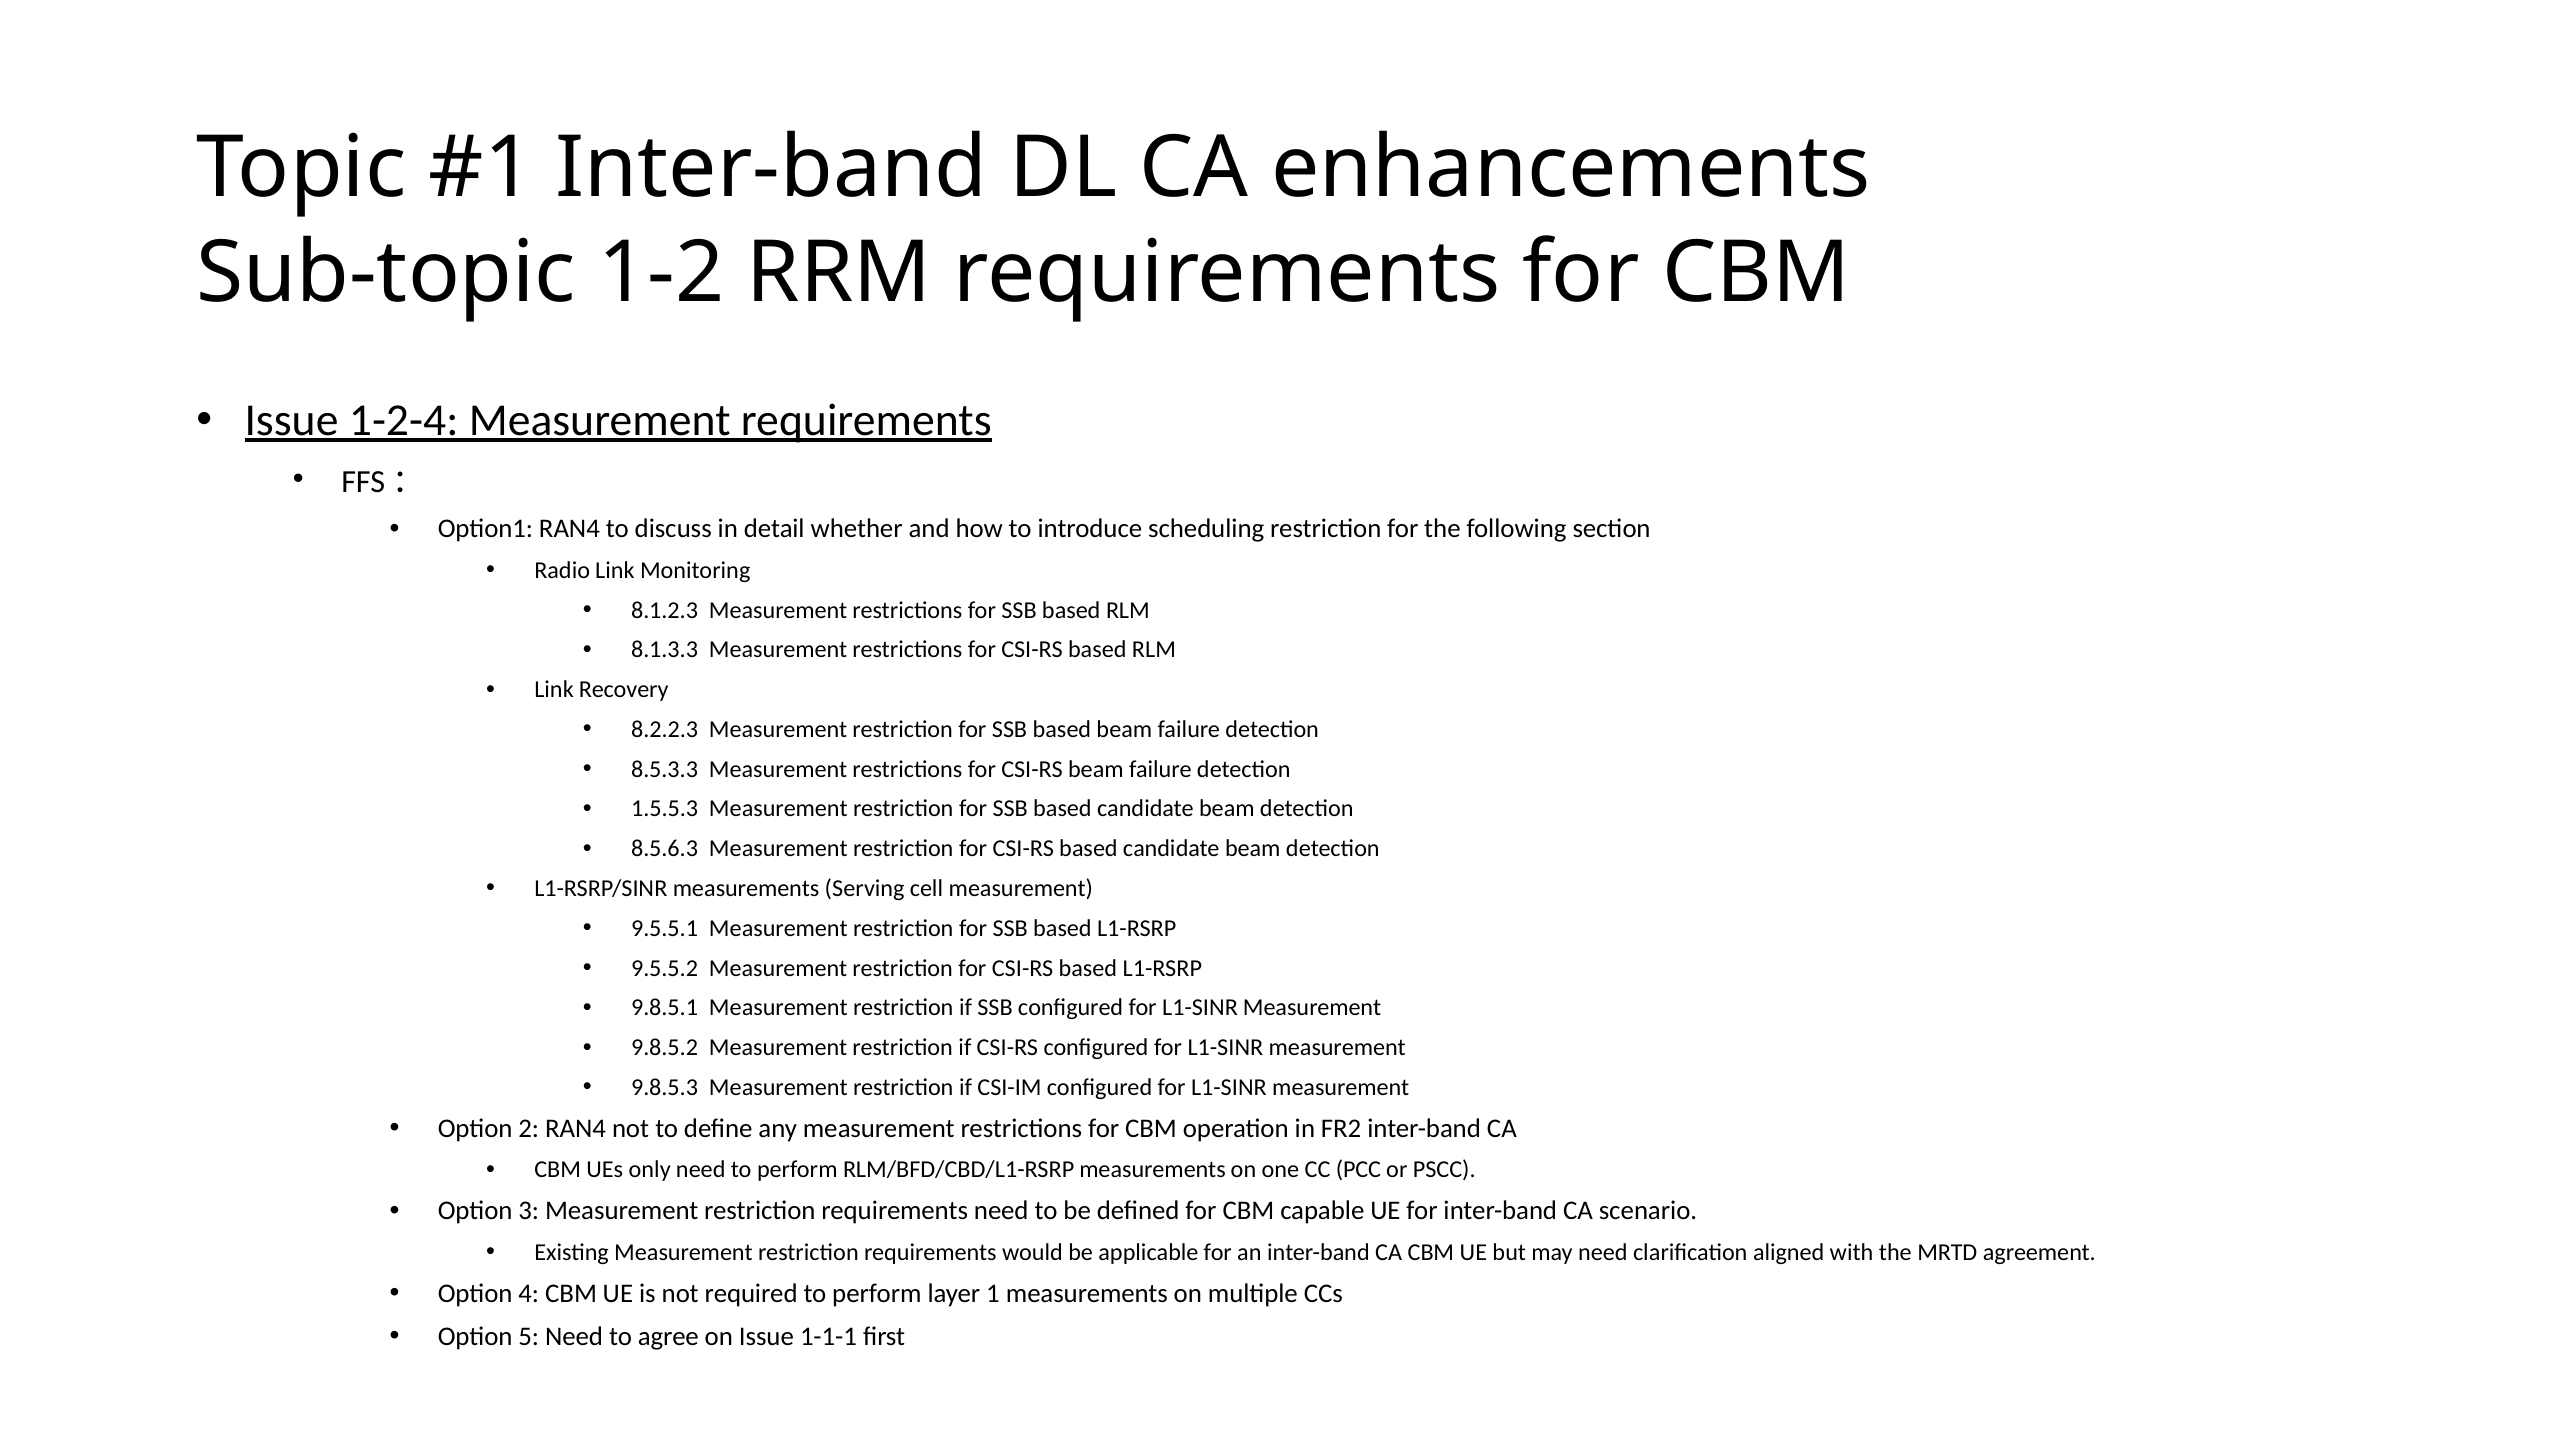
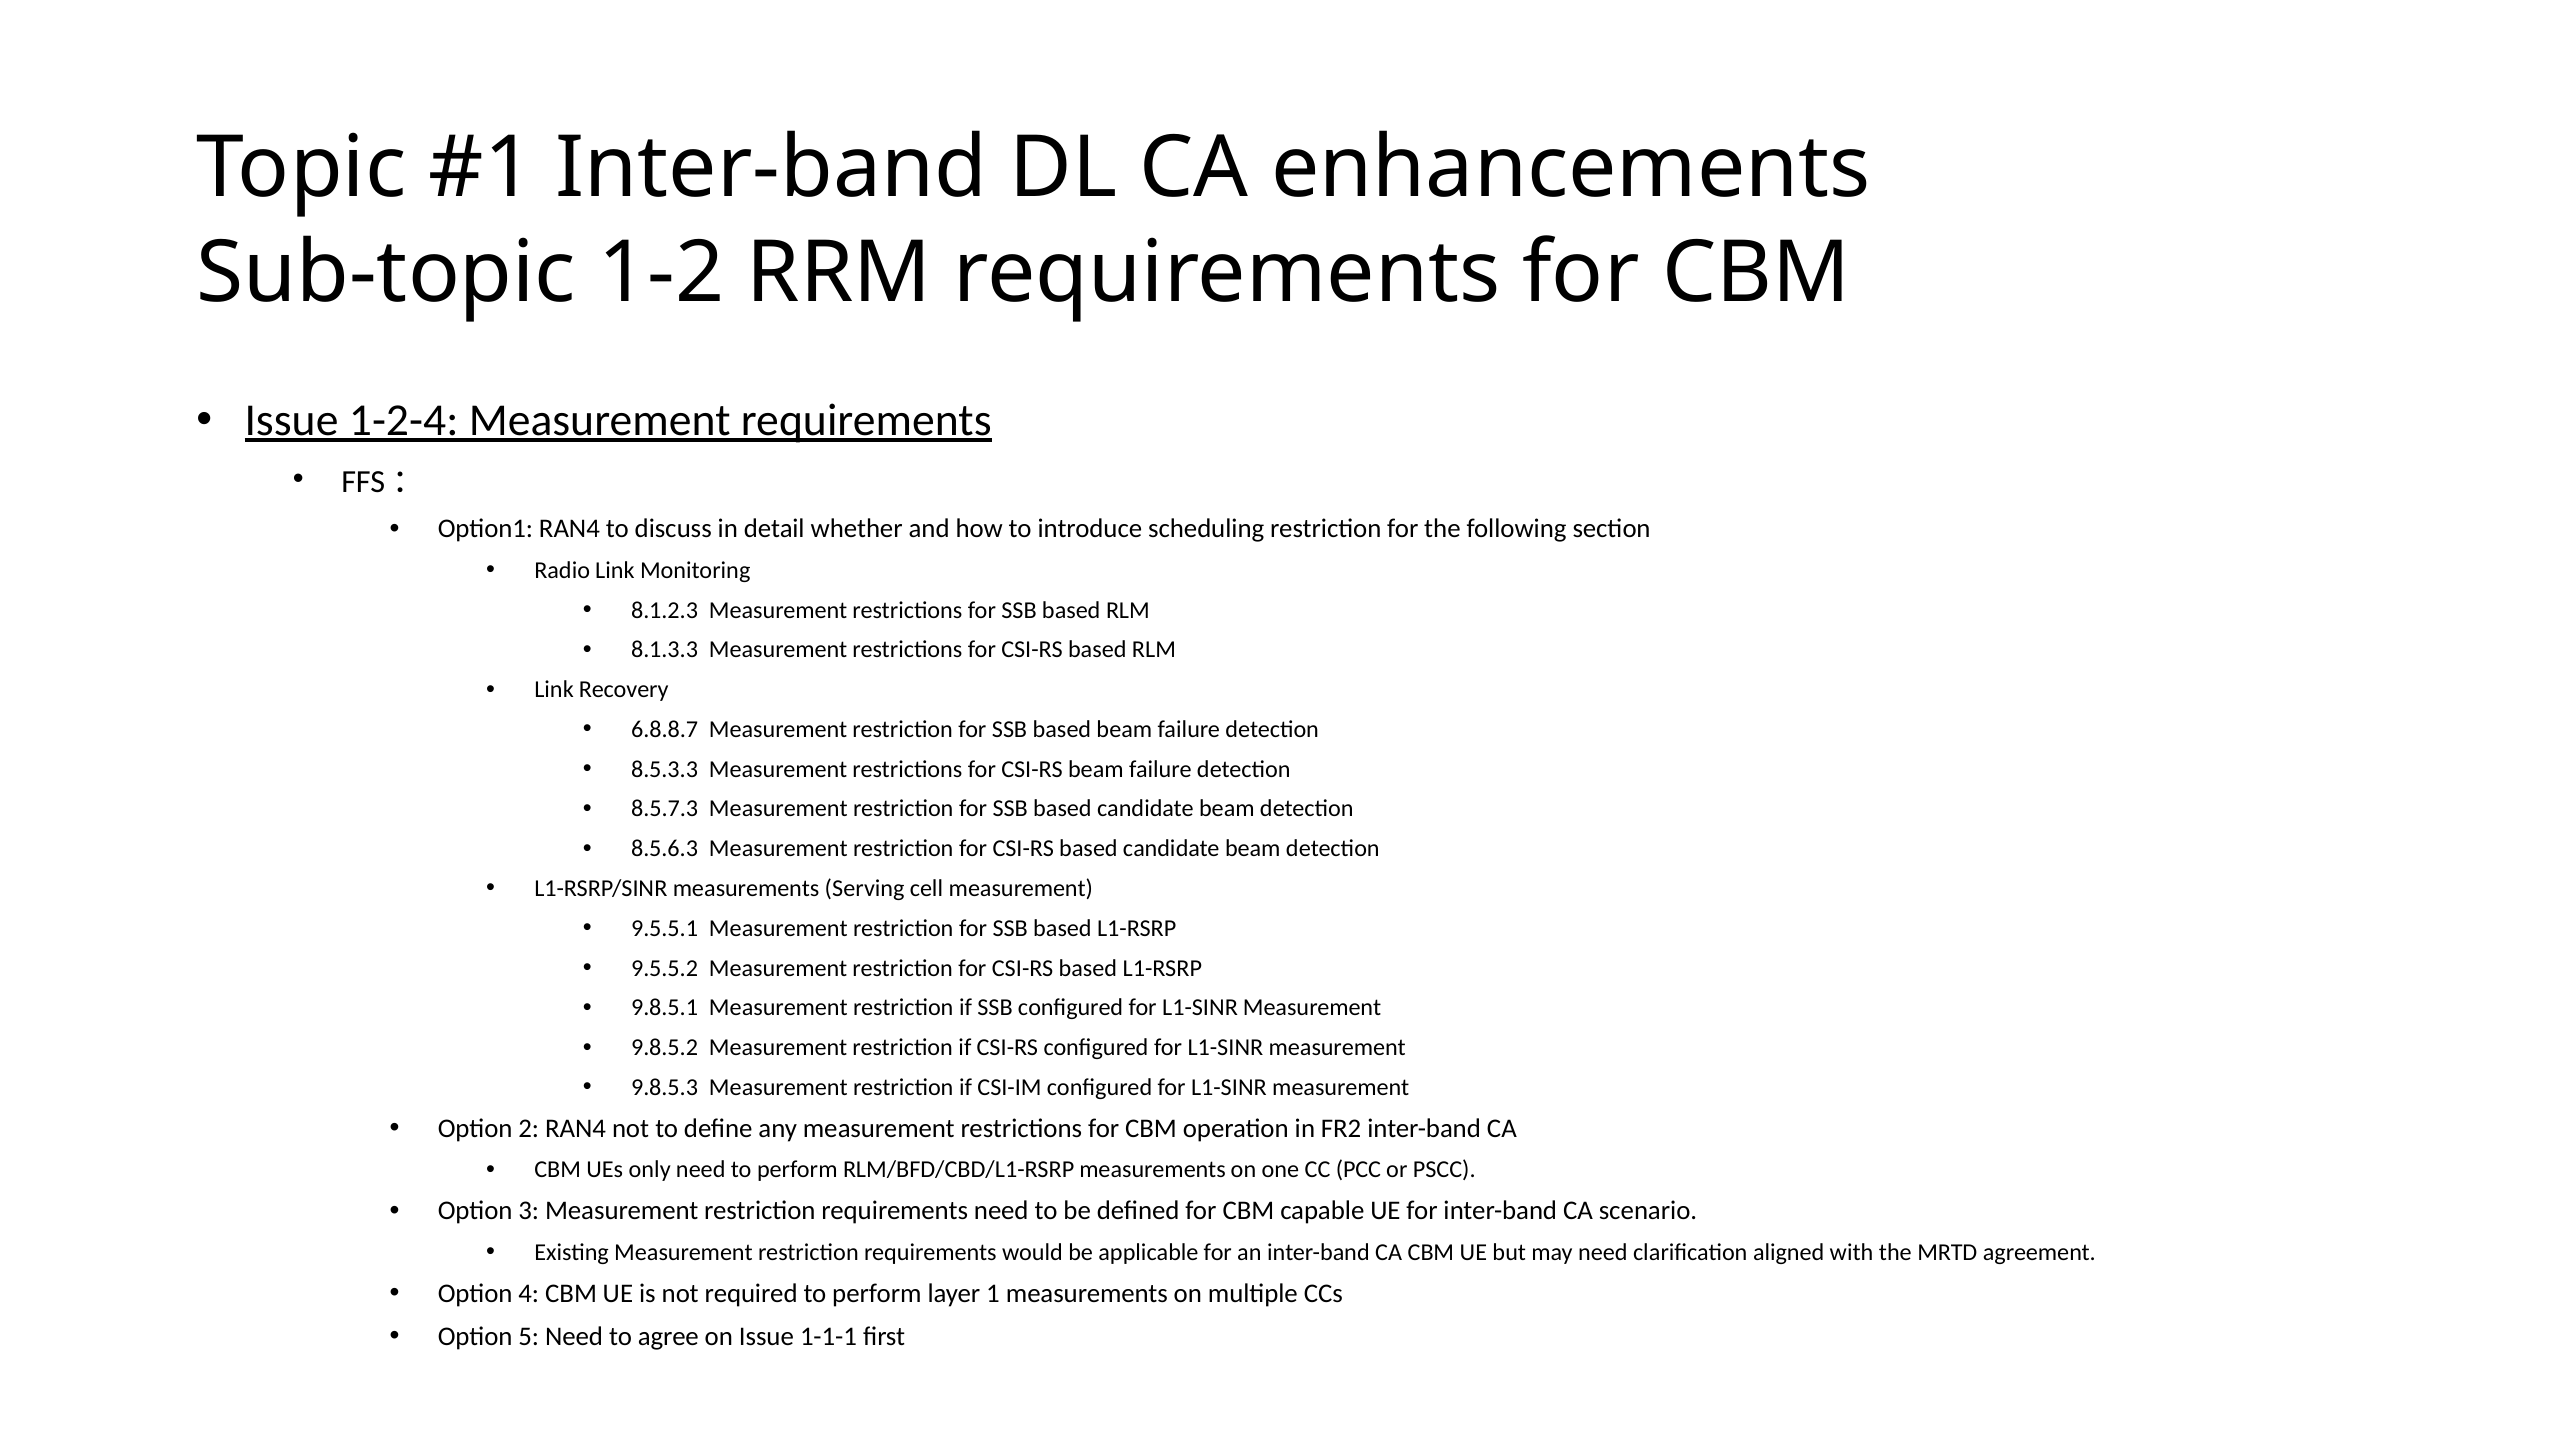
8.2.2.3: 8.2.2.3 -> 6.8.8.7 (665, 729)
1.5.5.3: 1.5.5.3 -> 8.5.7.3 (665, 809)
